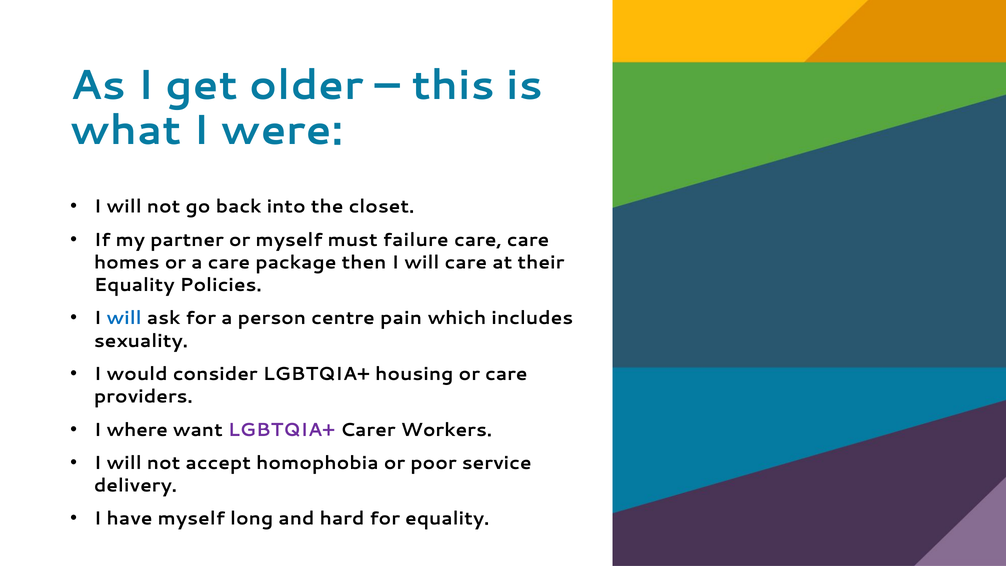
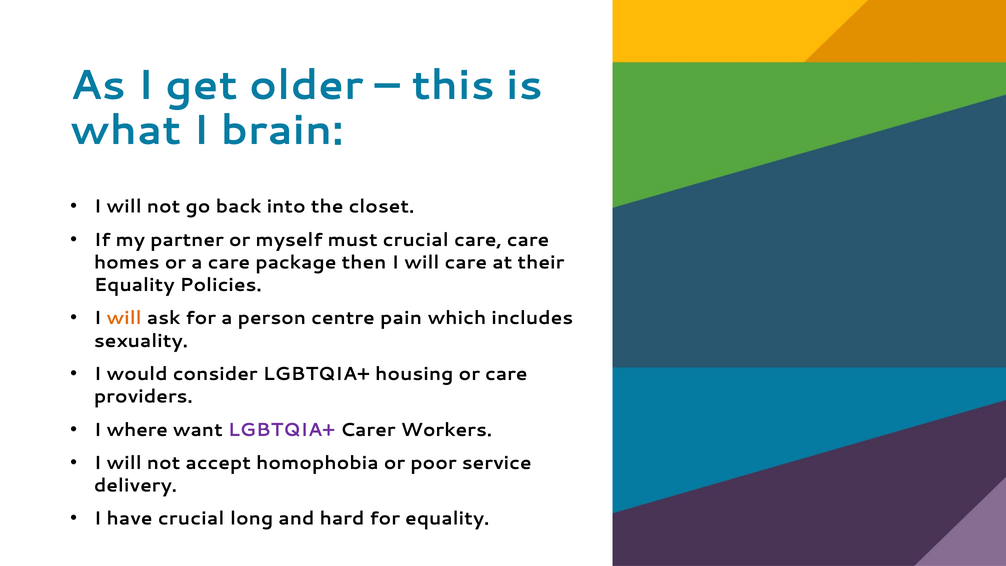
were: were -> brain (282, 130)
must failure: failure -> crucial (416, 240)
will colour: blue -> orange (124, 318)
have myself: myself -> crucial (191, 519)
